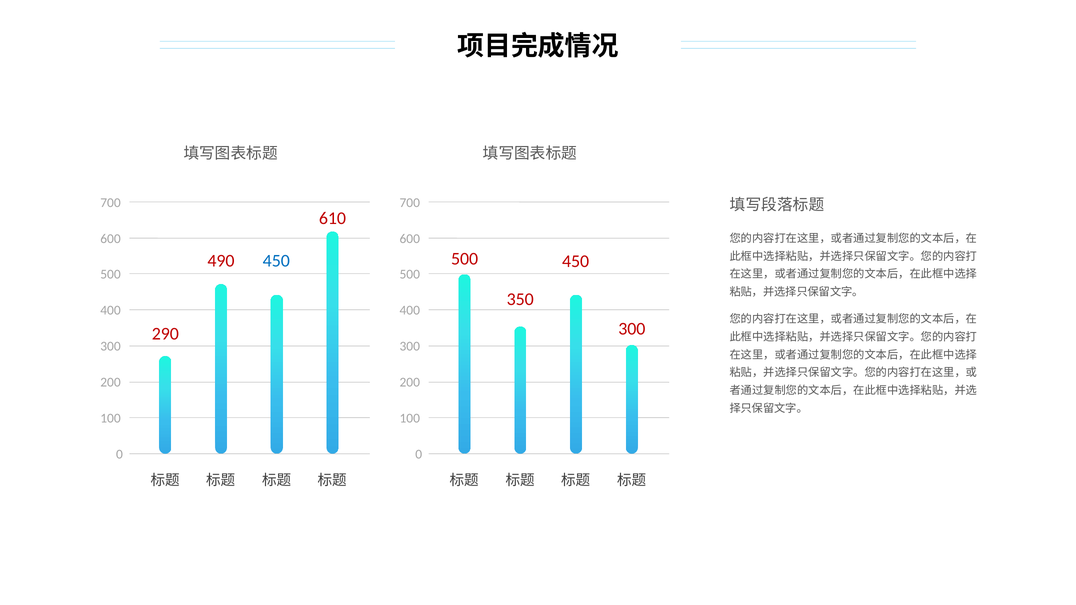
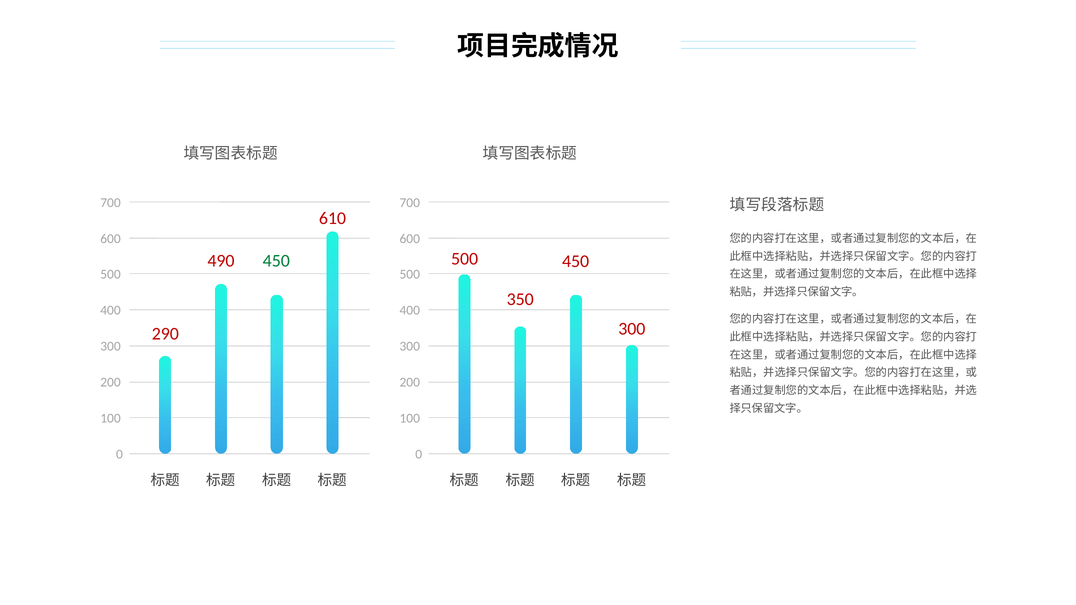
450 colour: blue -> green (276, 261)
